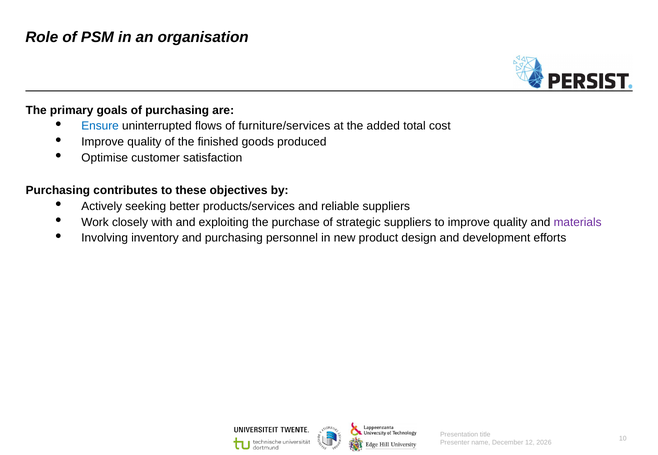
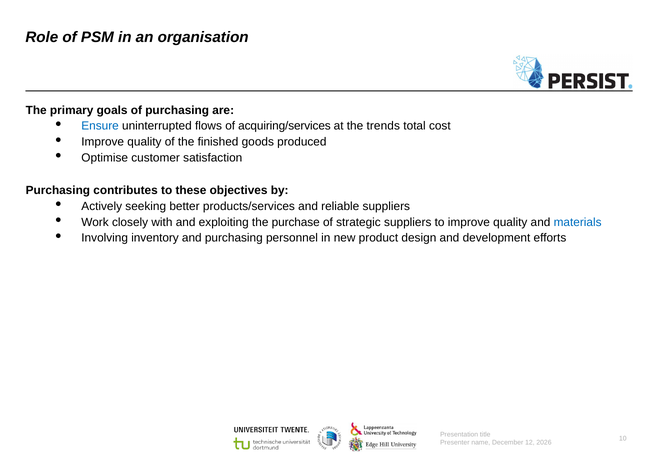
furniture/services: furniture/services -> acquiring/services (284, 126)
added: added -> trends (383, 126)
materials colour: purple -> blue (578, 222)
